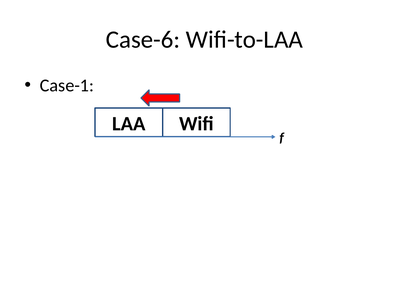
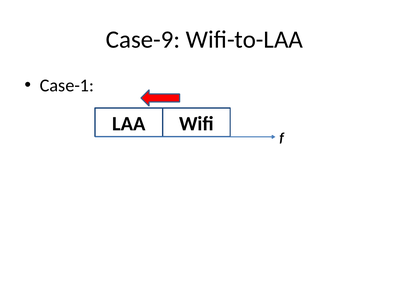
Case-6: Case-6 -> Case-9 (143, 40)
